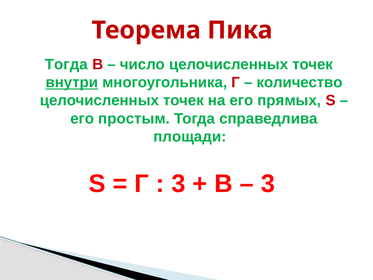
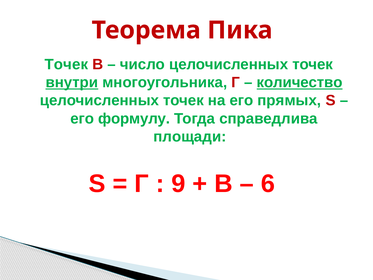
Тогда: Тогда -> Точек (66, 64)
количество underline: none -> present (300, 82)
простым: простым -> формулу (134, 118)
3: 3 -> 9 (178, 184)
3: 3 -> 6 (268, 184)
